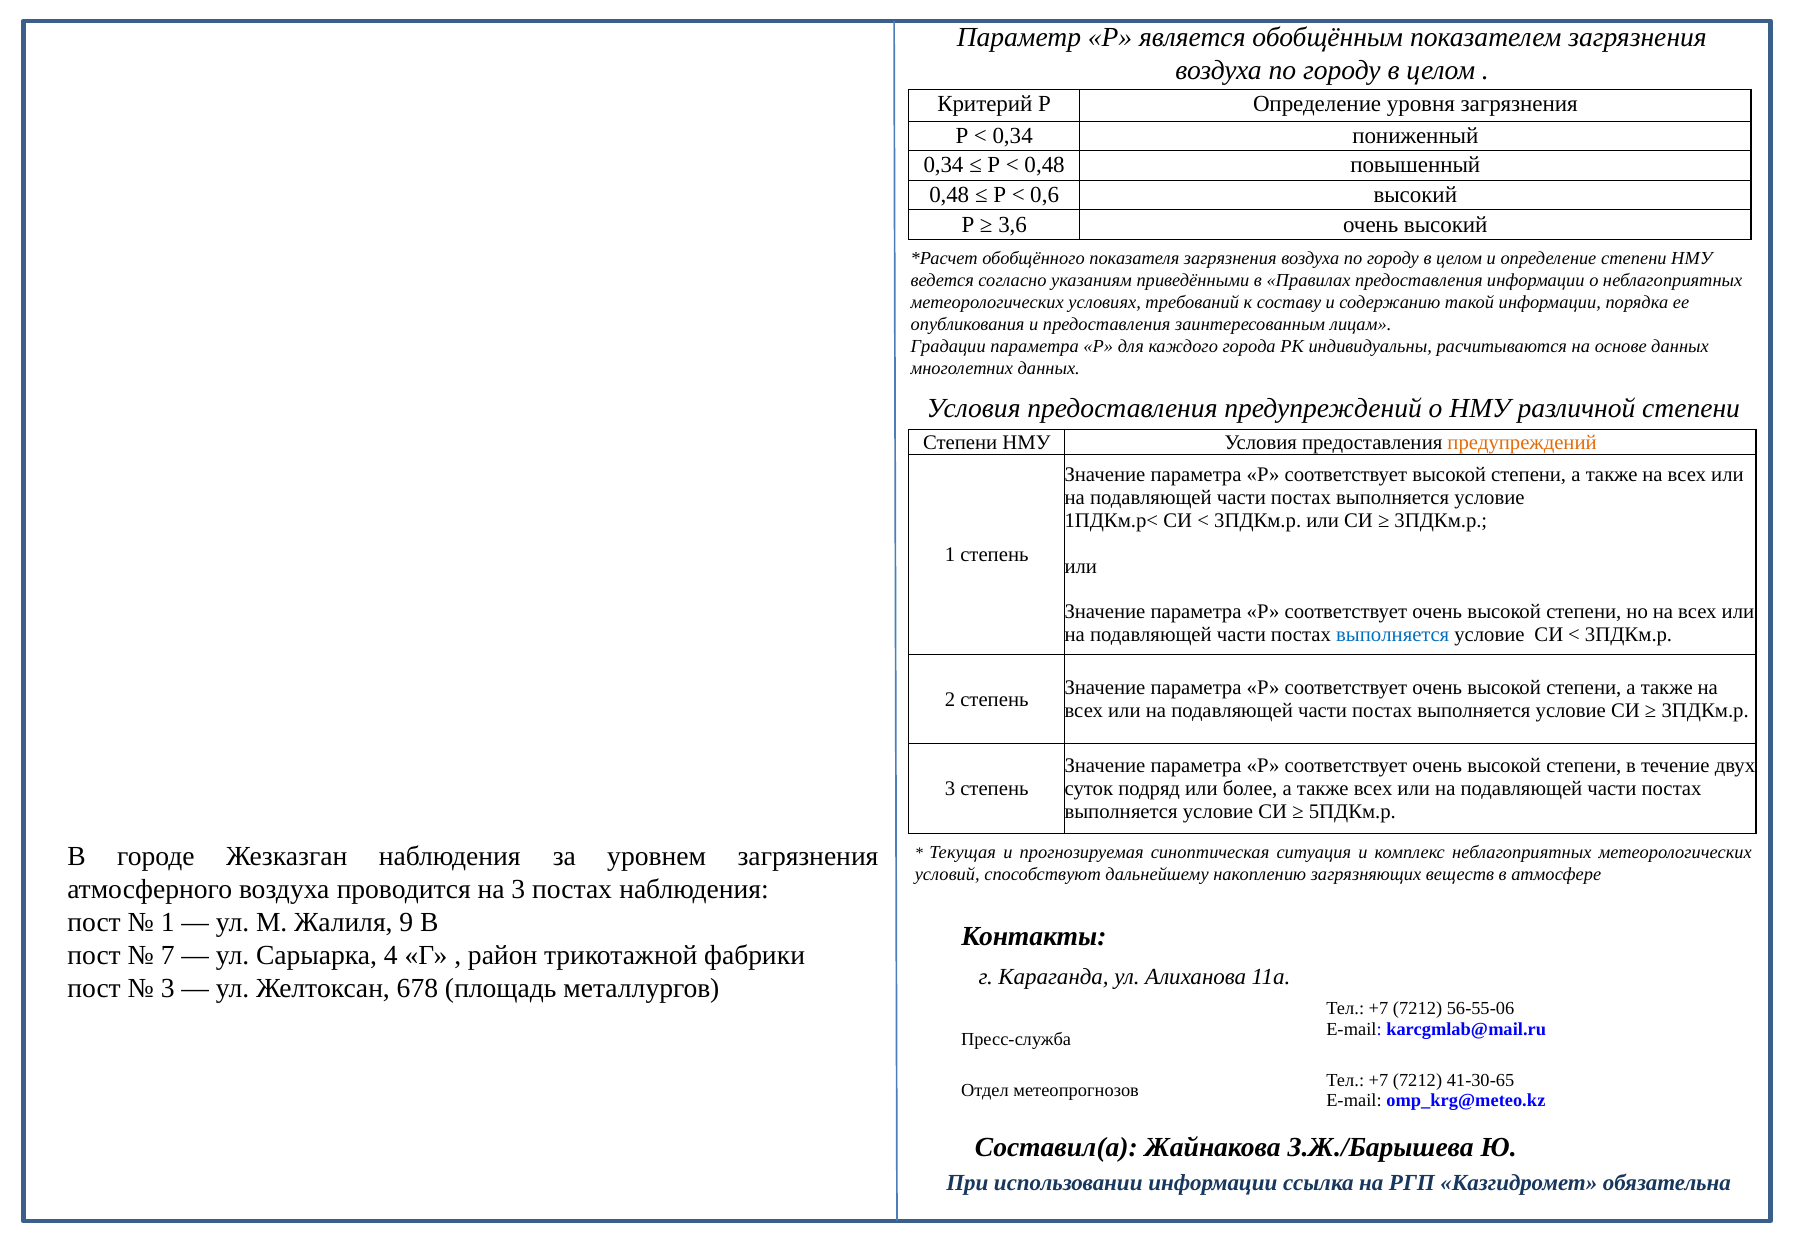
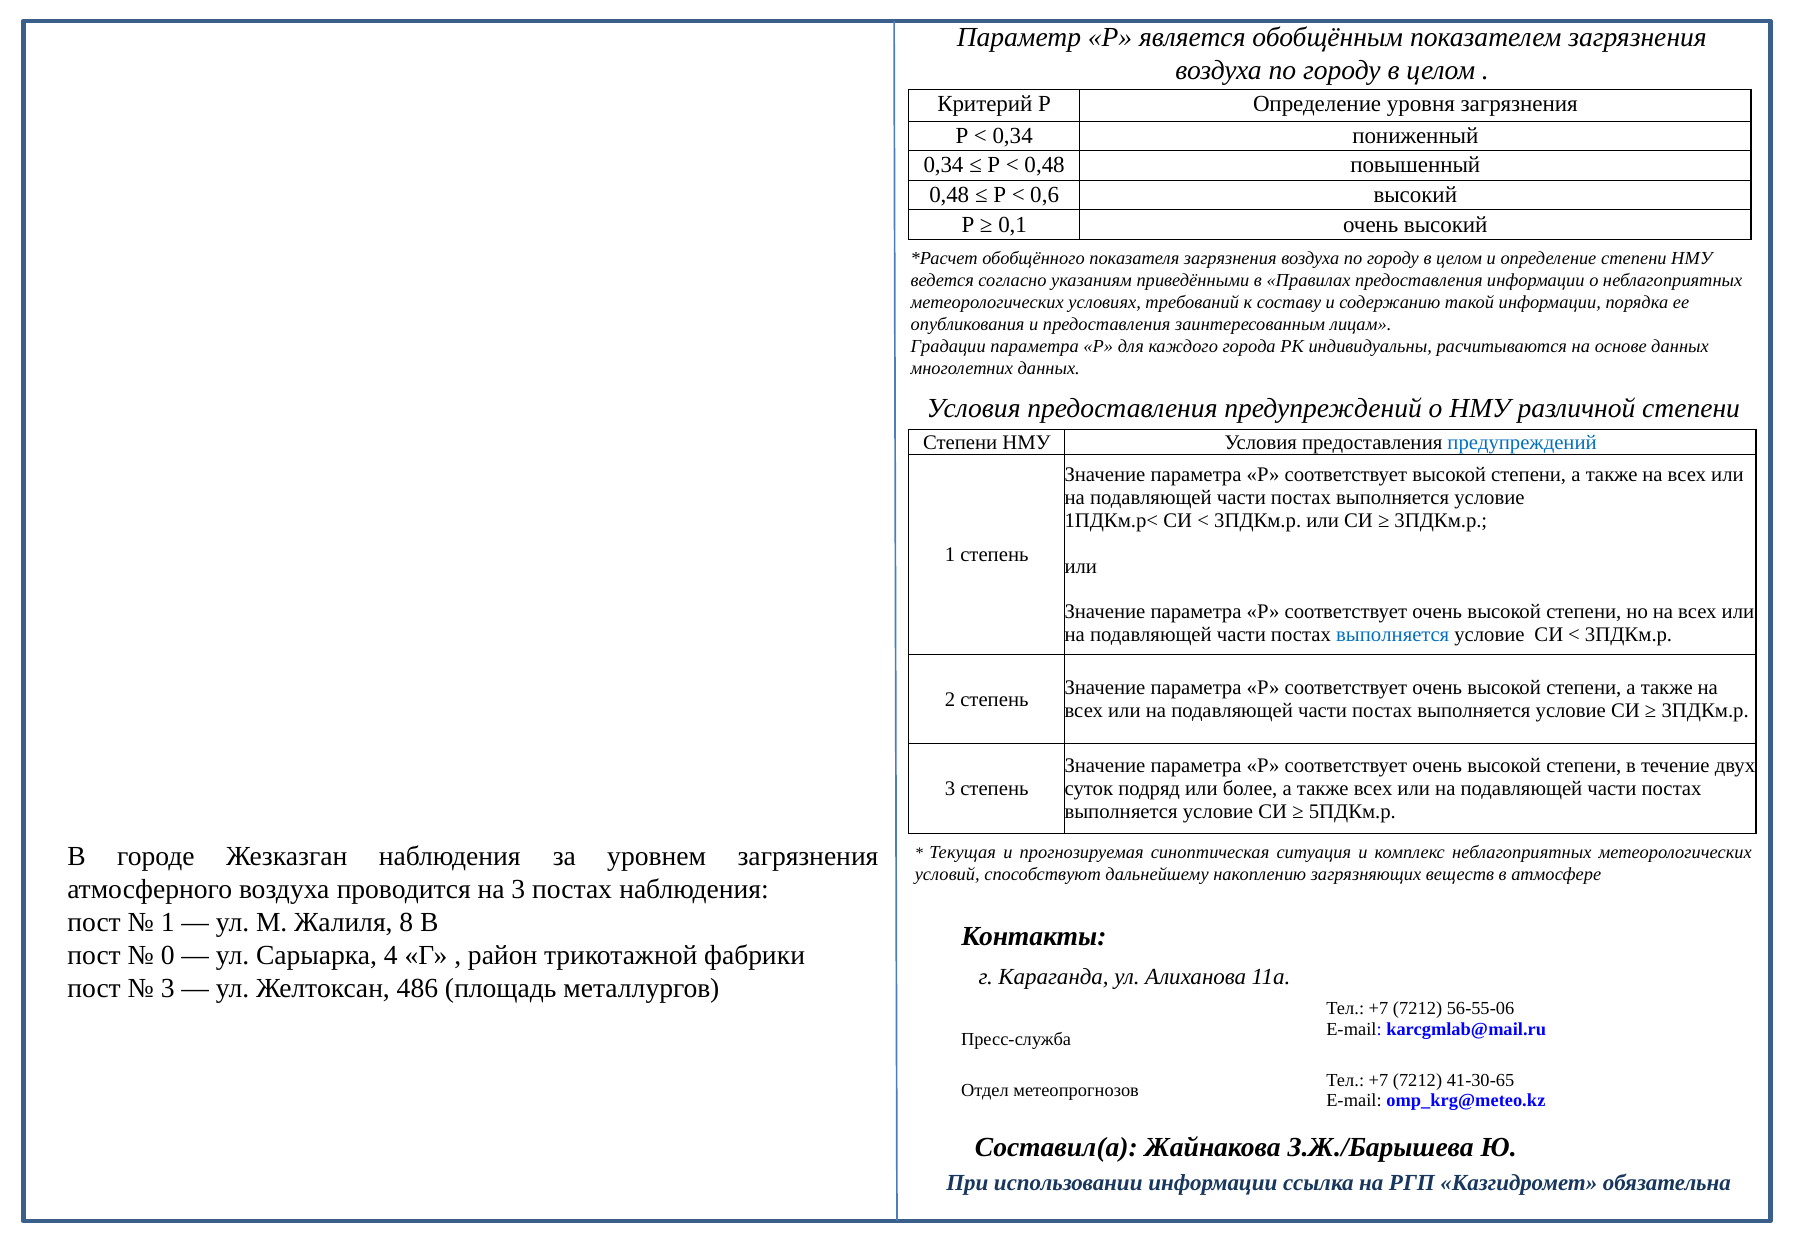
3,6: 3,6 -> 0,1 (1013, 225)
предупреждений colour: orange -> blue (1522, 443)
9: 9 -> 8 (406, 922)
7: 7 -> 0 (168, 956)
678: 678 -> 486 (417, 989)
